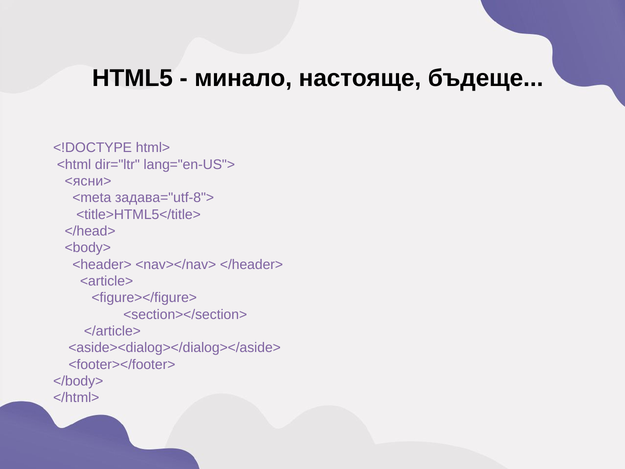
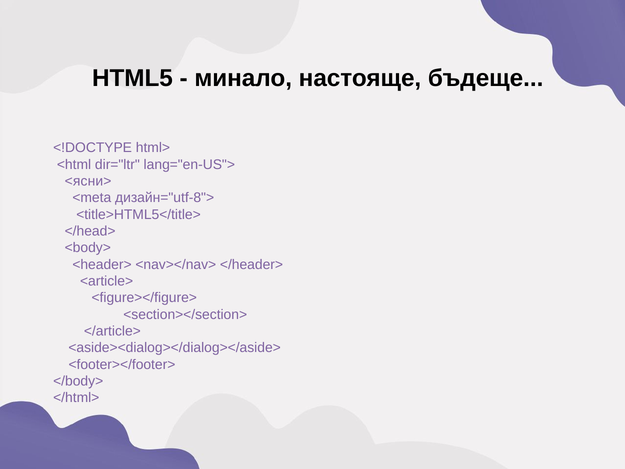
задава="utf-8">: задава="utf-8"> -> дизайн="utf-8"> (165, 198)
